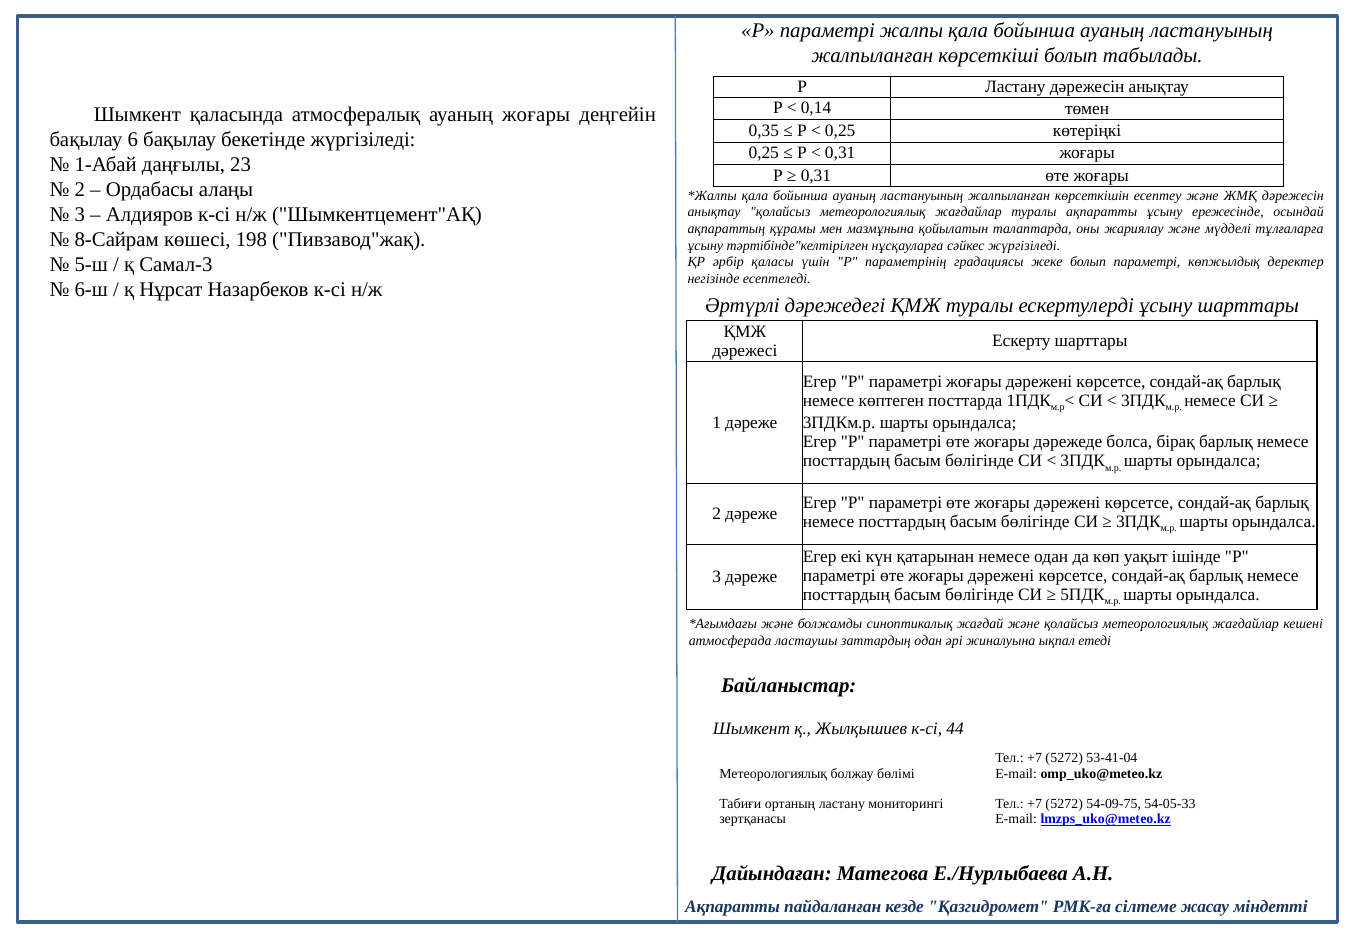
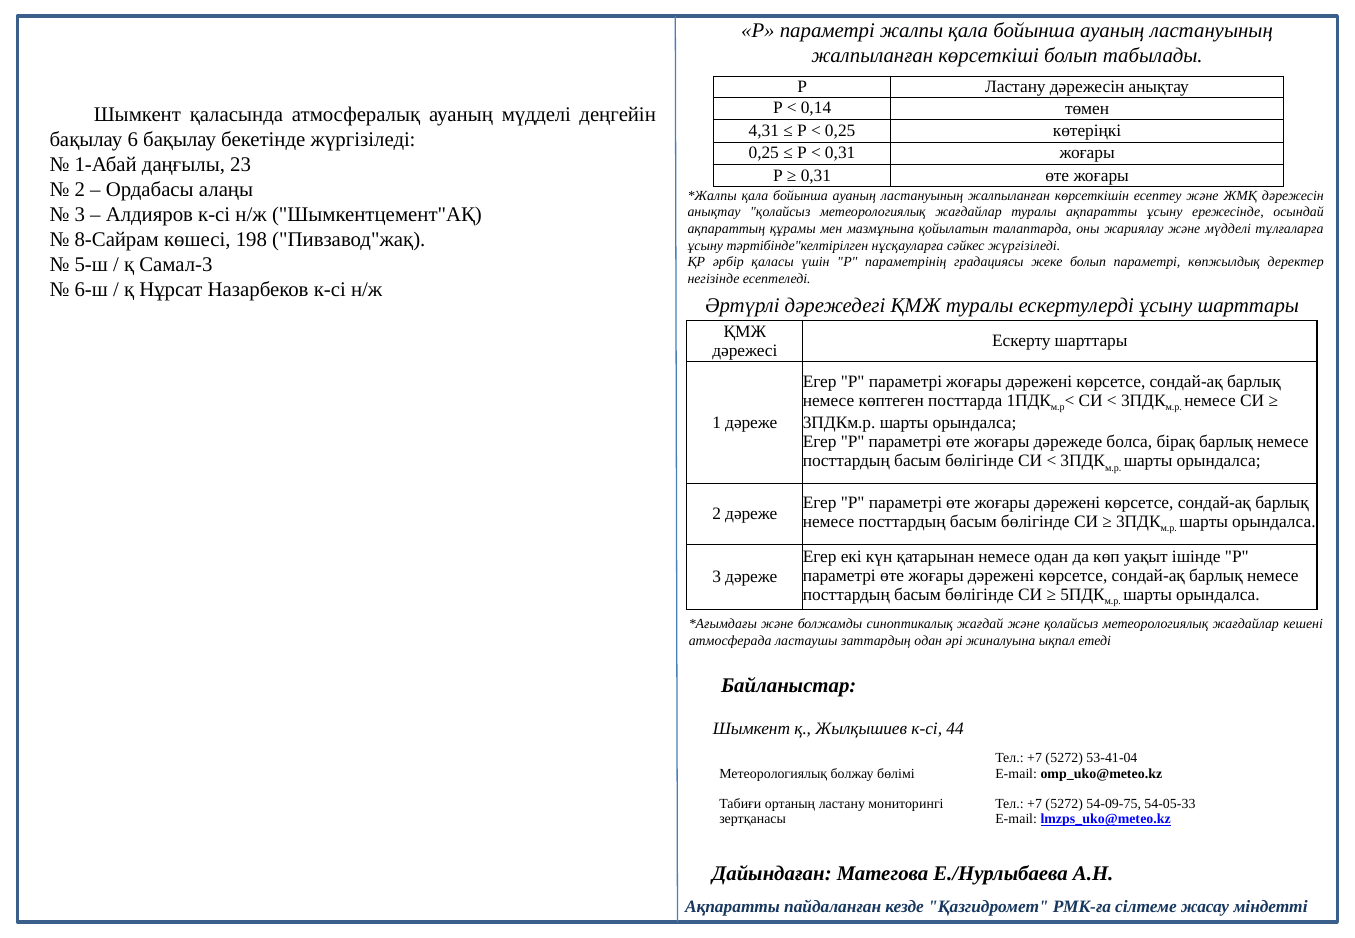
ауаның жоғары: жоғары -> мүдделі (536, 115)
0,35: 0,35 -> 4,31 (764, 131)
